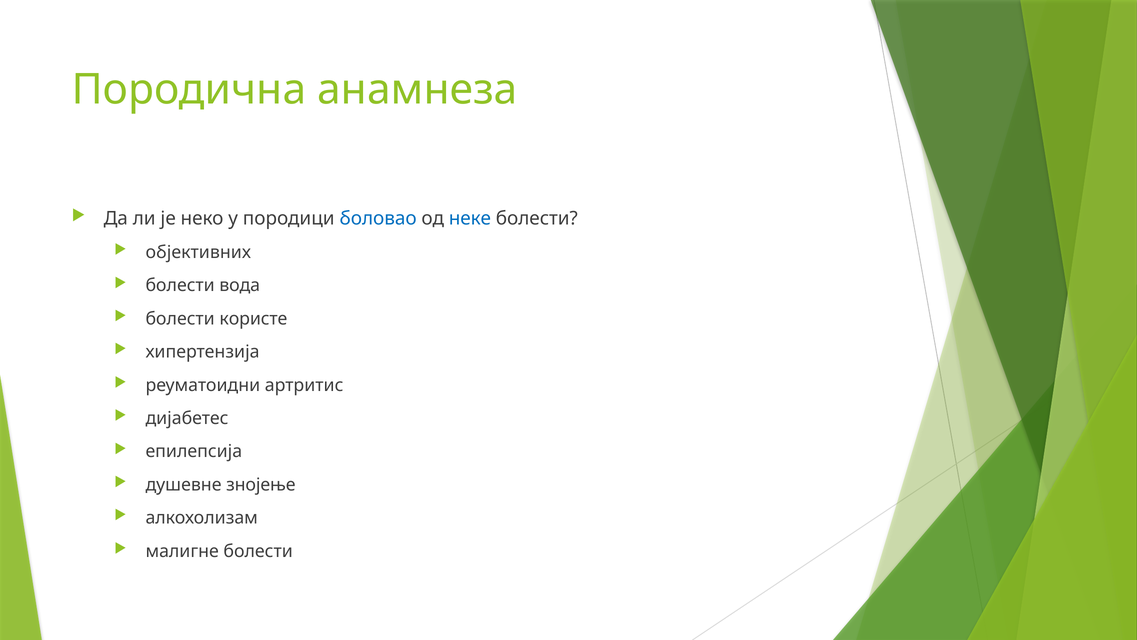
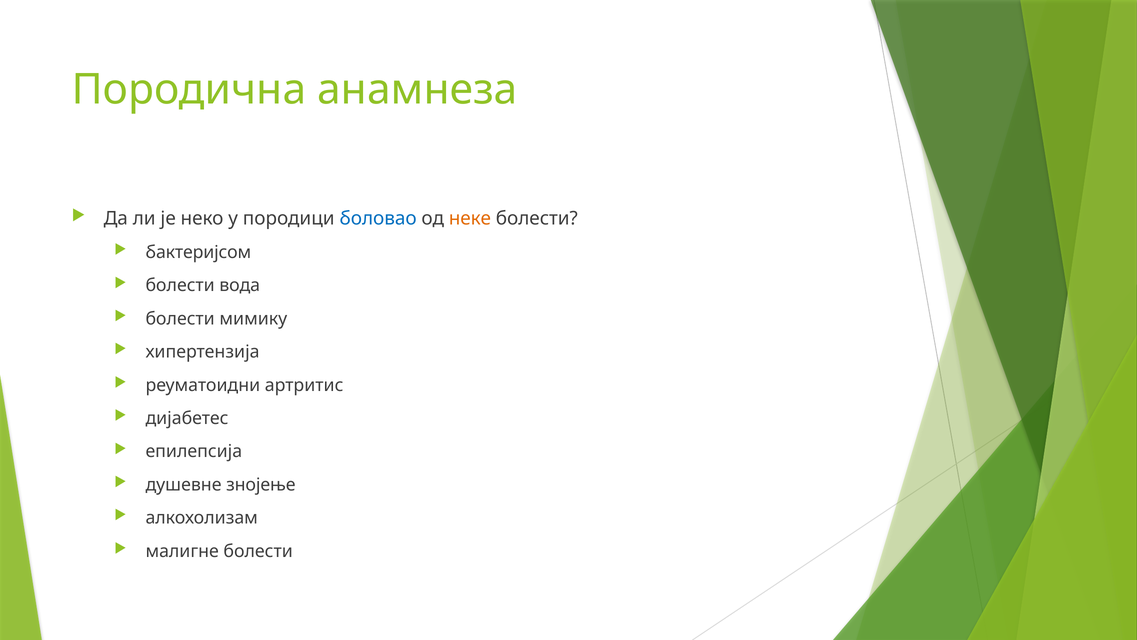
неке colour: blue -> orange (470, 218)
објективних: објективних -> бактеријсом (198, 252)
користе: користе -> мимику (253, 319)
